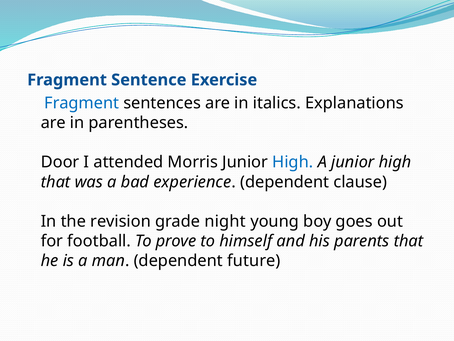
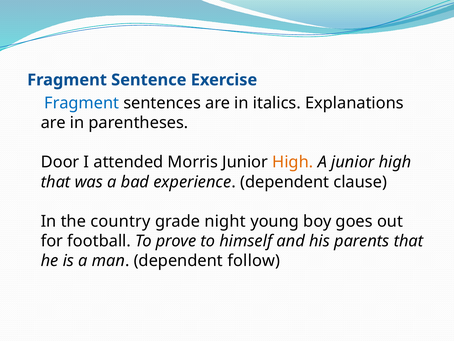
High colour: blue -> orange (293, 162)
revision: revision -> country (121, 221)
future: future -> follow (254, 261)
